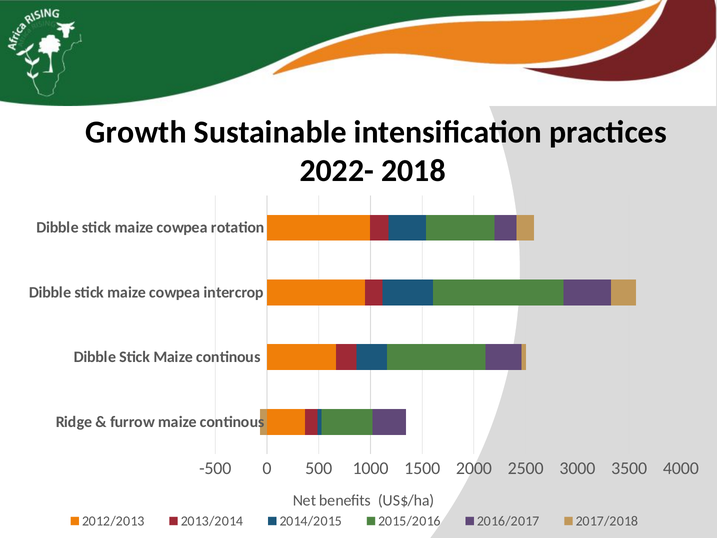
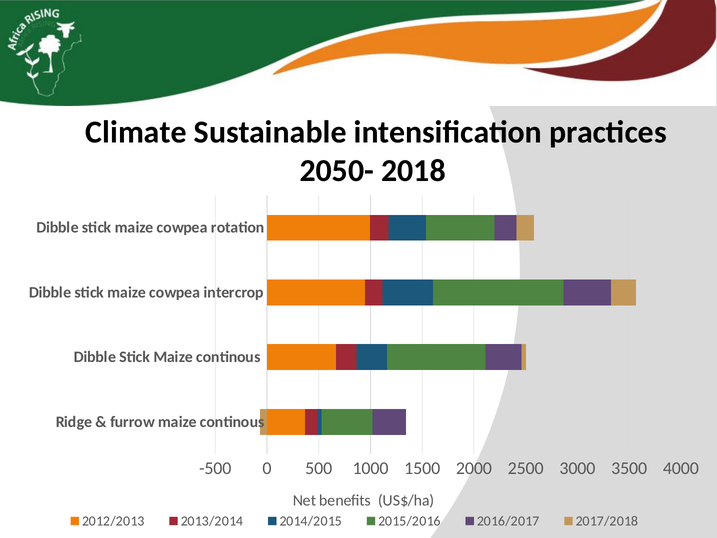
Growth: Growth -> Climate (136, 132)
2022-: 2022- -> 2050- (337, 171)
